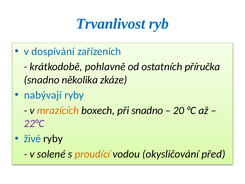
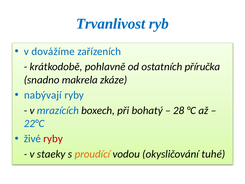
dospívání: dospívání -> dovážíme (53, 51)
několika: několika -> makrela (80, 80)
mrazících colour: orange -> blue (58, 110)
při snadno: snadno -> bohatý (147, 110)
20: 20 -> 28 (179, 110)
22°C colour: purple -> blue (34, 123)
ryby colour: black -> red (53, 139)
solené: solené -> staeky (51, 154)
před: před -> tuhé (213, 154)
